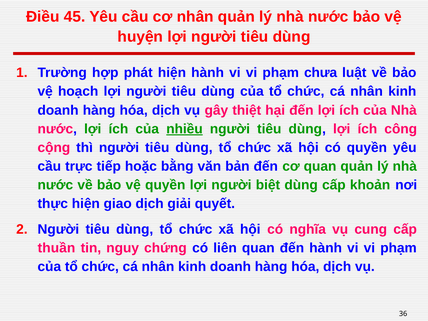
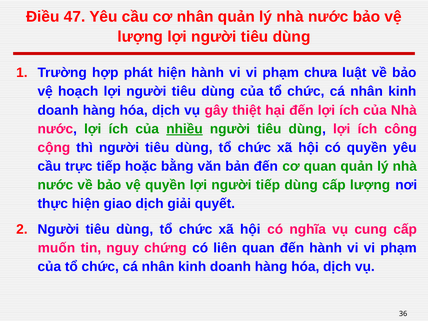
45: 45 -> 47 (75, 17)
huyện: huyện -> lượng (140, 37)
người biệt: biệt -> tiếp (268, 185)
cấp khoản: khoản -> lượng (370, 185)
thuần: thuần -> muốn (56, 248)
